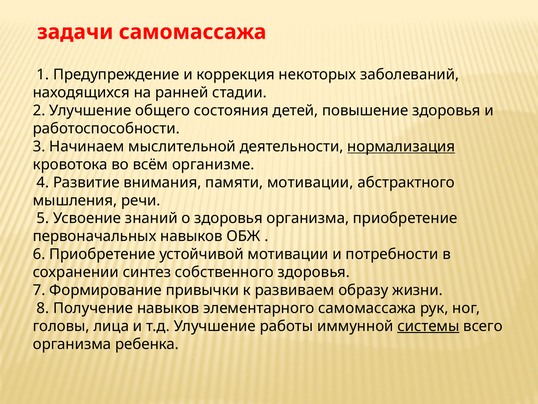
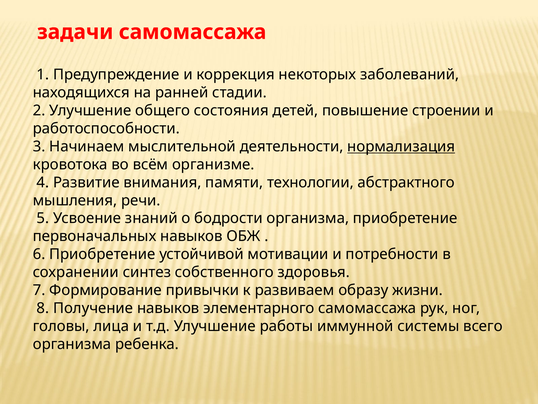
повышение здоровья: здоровья -> строении (446, 110)
памяти мотивации: мотивации -> технологии (310, 182)
о здоровья: здоровья -> бодрости (228, 218)
системы underline: present -> none (428, 326)
